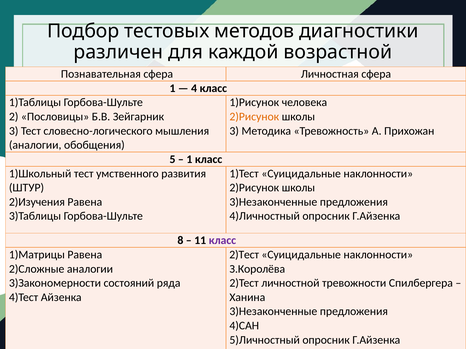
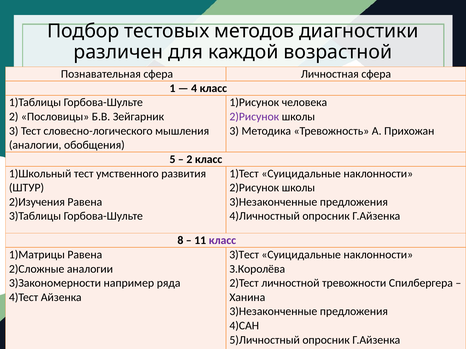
2)Рисунок colour: orange -> purple (254, 117)
1: 1 -> 2 (189, 160)
2)Тест: 2)Тест -> 3)Тест (244, 255)
состояний: состояний -> например (129, 283)
